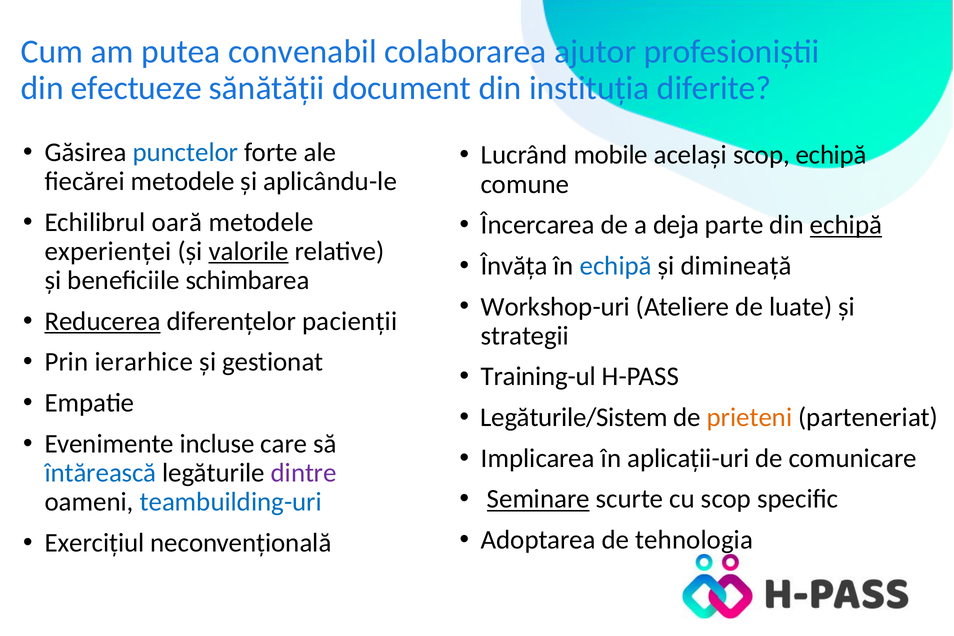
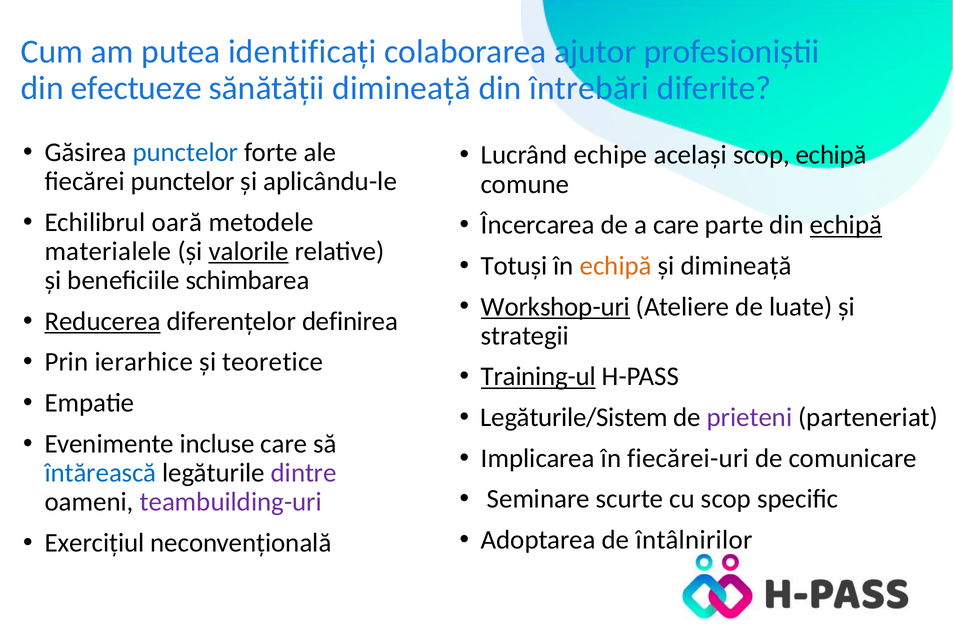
convenabil: convenabil -> identificați (302, 52)
sănătății document: document -> dimineață (402, 88)
instituția: instituția -> întrebări (589, 88)
mobile: mobile -> echipe (610, 155)
fiecărei metodele: metodele -> punctelor (183, 181)
a deja: deja -> care (676, 225)
experienței: experienței -> materialele (108, 251)
Învăța: Învăța -> Totuși (514, 266)
echipă colour: blue -> orange (616, 266)
Workshop-uri underline: none -> present (555, 307)
pacienții: pacienții -> definirea (350, 321)
gestionat: gestionat -> teoretice (273, 362)
Training-ul underline: none -> present (538, 377)
prieteni colour: orange -> purple (750, 417)
aplicații-uri: aplicații-uri -> fiecărei-uri (688, 458)
Seminare underline: present -> none (538, 499)
teambuilding-uri colour: blue -> purple (231, 502)
tehnologia: tehnologia -> întâlnirilor (694, 540)
